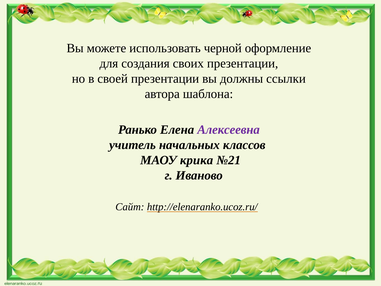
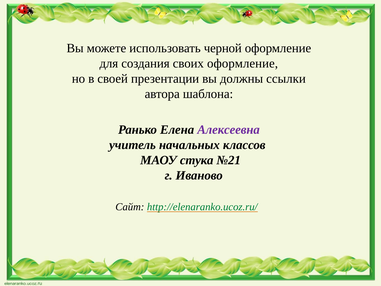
своих презентации: презентации -> оформление (243, 63)
крика: крика -> стука (197, 160)
http://elenaranko.ucoz.ru/ colour: black -> green (202, 207)
